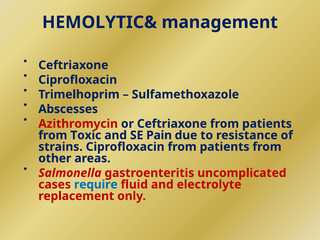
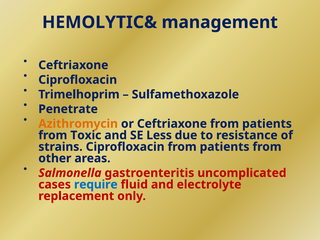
Abscesses: Abscesses -> Penetrate (68, 109)
Azithromycin colour: red -> orange (78, 124)
Pain: Pain -> Less (159, 135)
